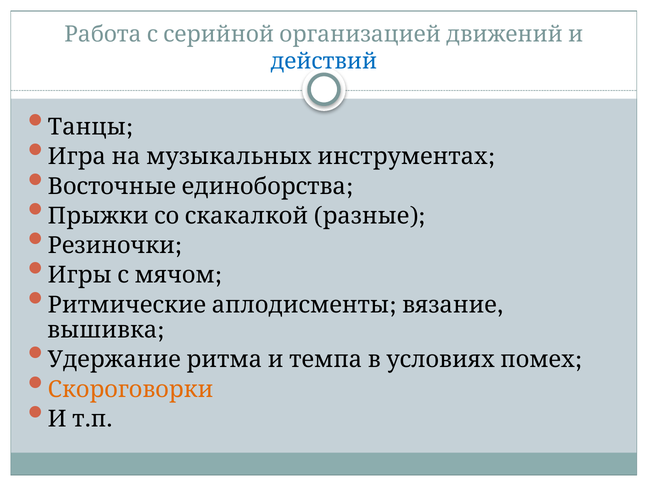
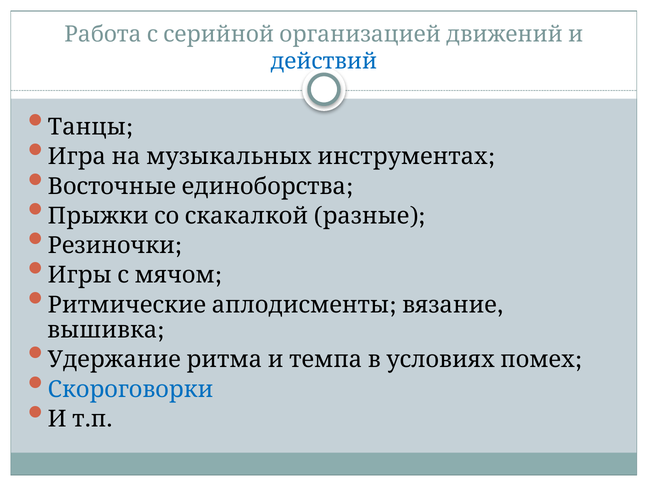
Скороговорки colour: orange -> blue (131, 389)
